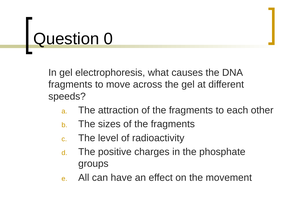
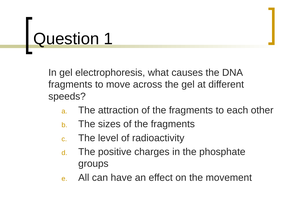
0: 0 -> 1 (108, 39)
